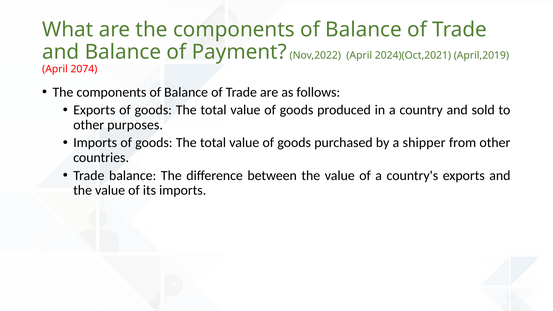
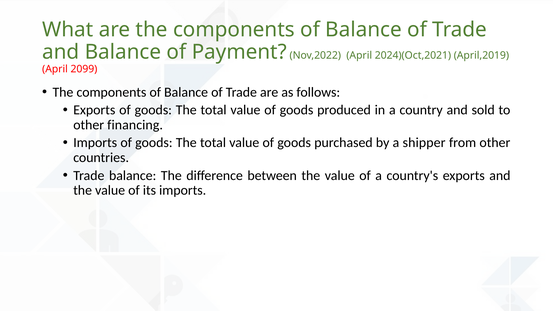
2074: 2074 -> 2099 (84, 69)
purposes: purposes -> financing (135, 125)
